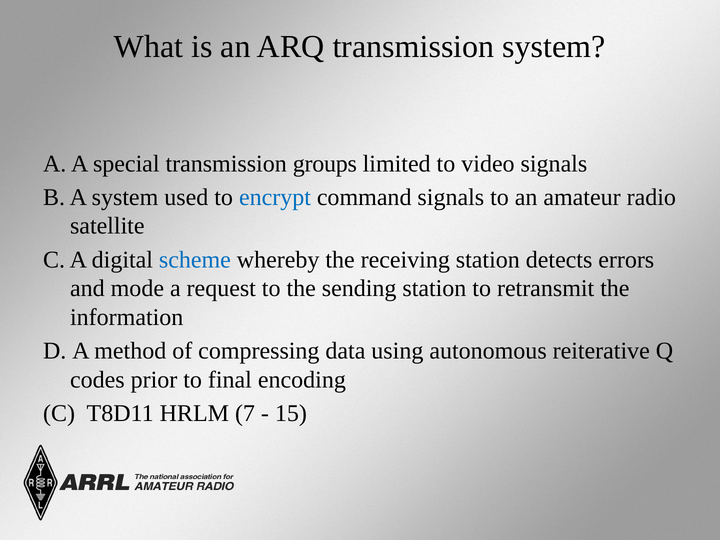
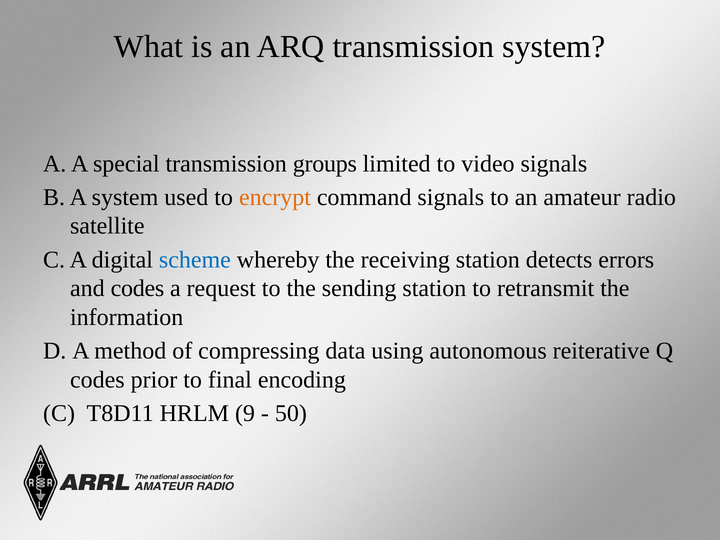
encrypt colour: blue -> orange (275, 197)
and mode: mode -> codes (137, 288)
7: 7 -> 9 (245, 413)
15: 15 -> 50 (291, 413)
